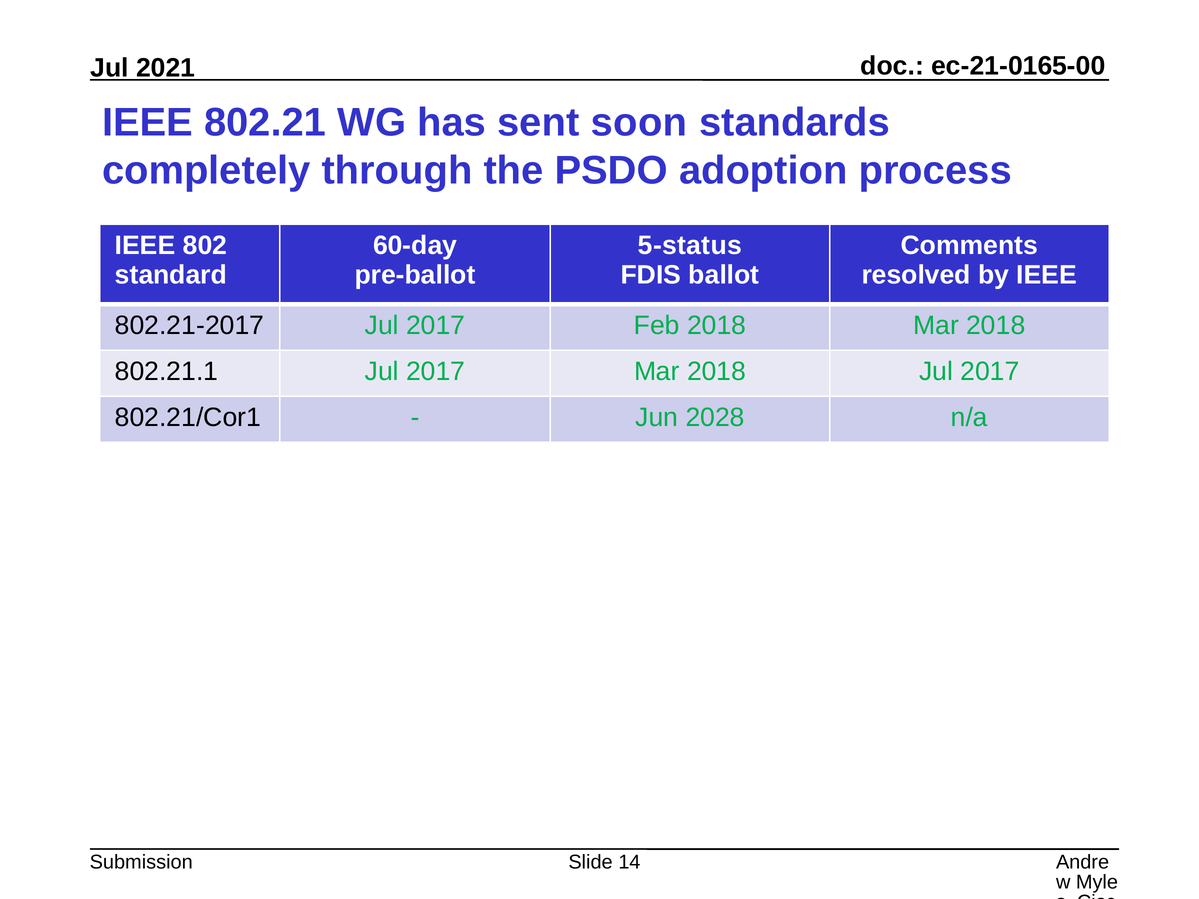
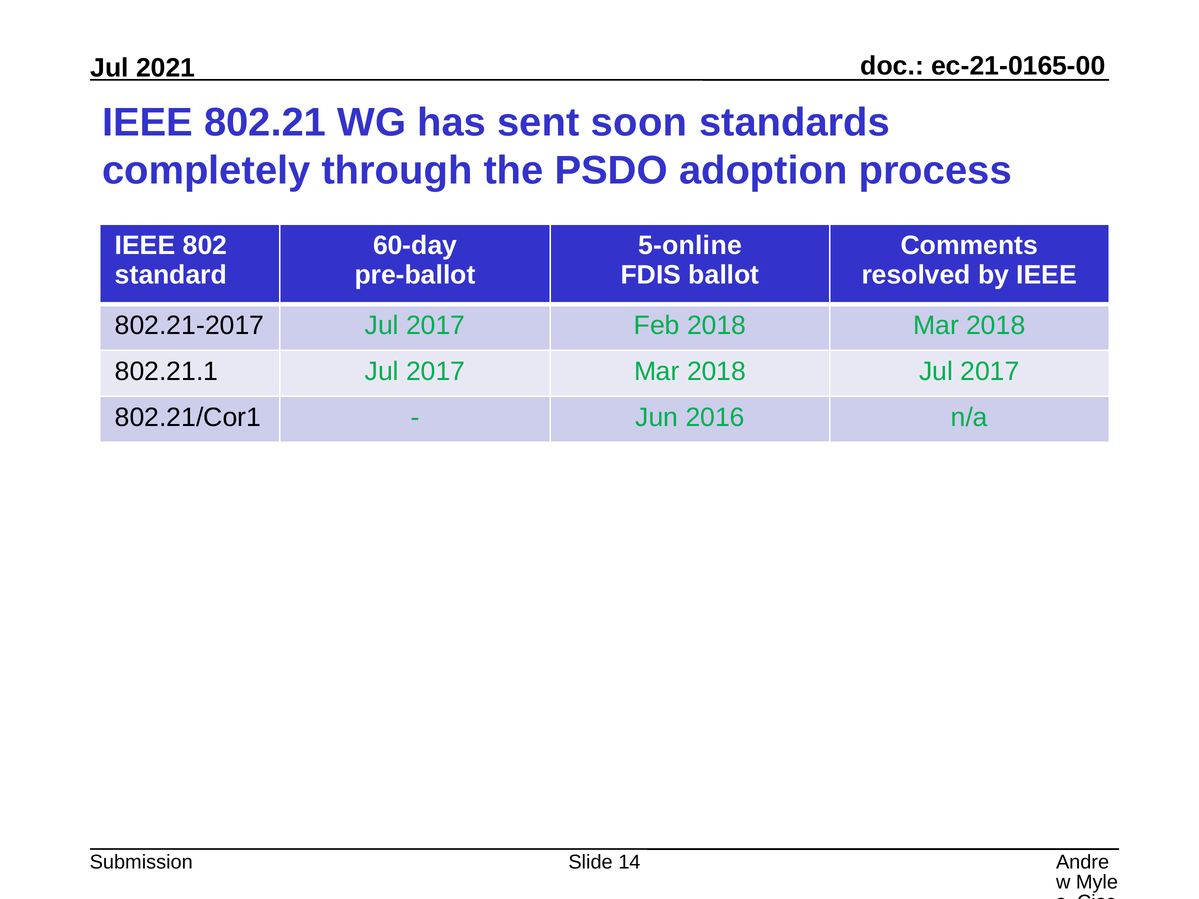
5-status: 5-status -> 5-online (690, 246)
2028: 2028 -> 2016 (715, 418)
